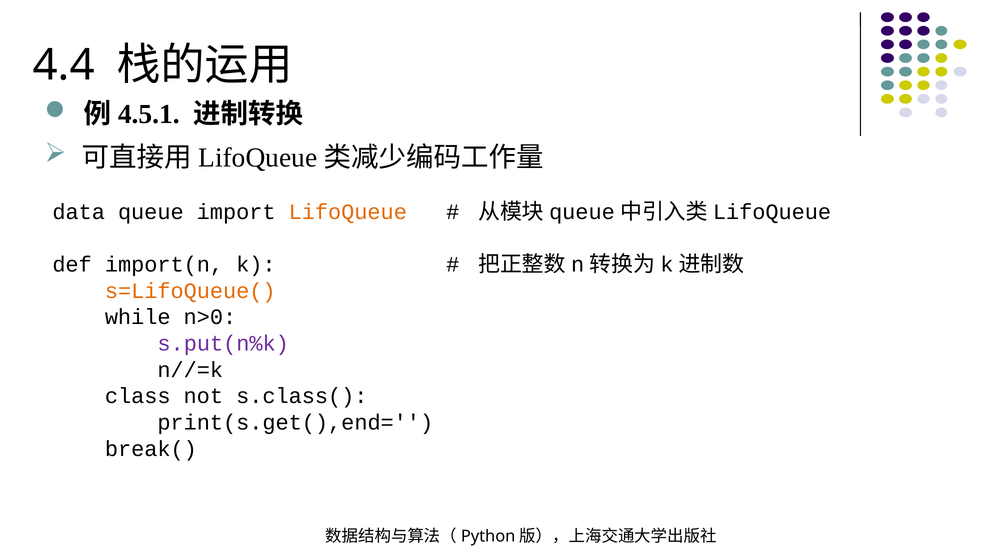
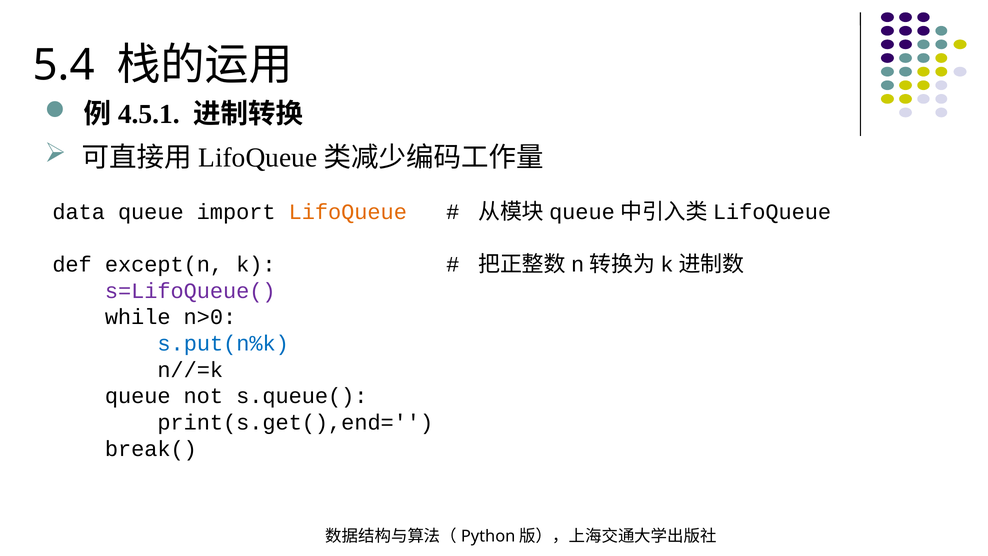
4.4: 4.4 -> 5.4 (64, 65)
import(n: import(n -> except(n (164, 264)
s=LifoQueue( colour: orange -> purple (190, 291)
s.put(n%k colour: purple -> blue (223, 343)
class: class -> queue (138, 396)
s.class(: s.class( -> s.queue( (302, 396)
